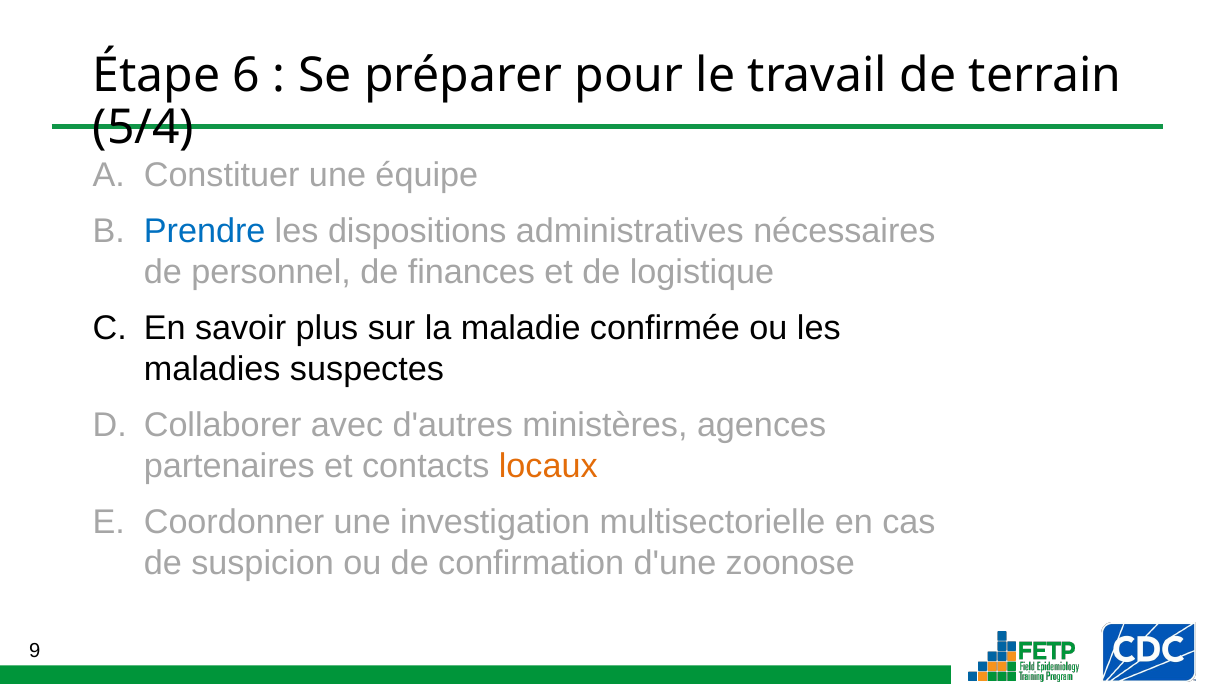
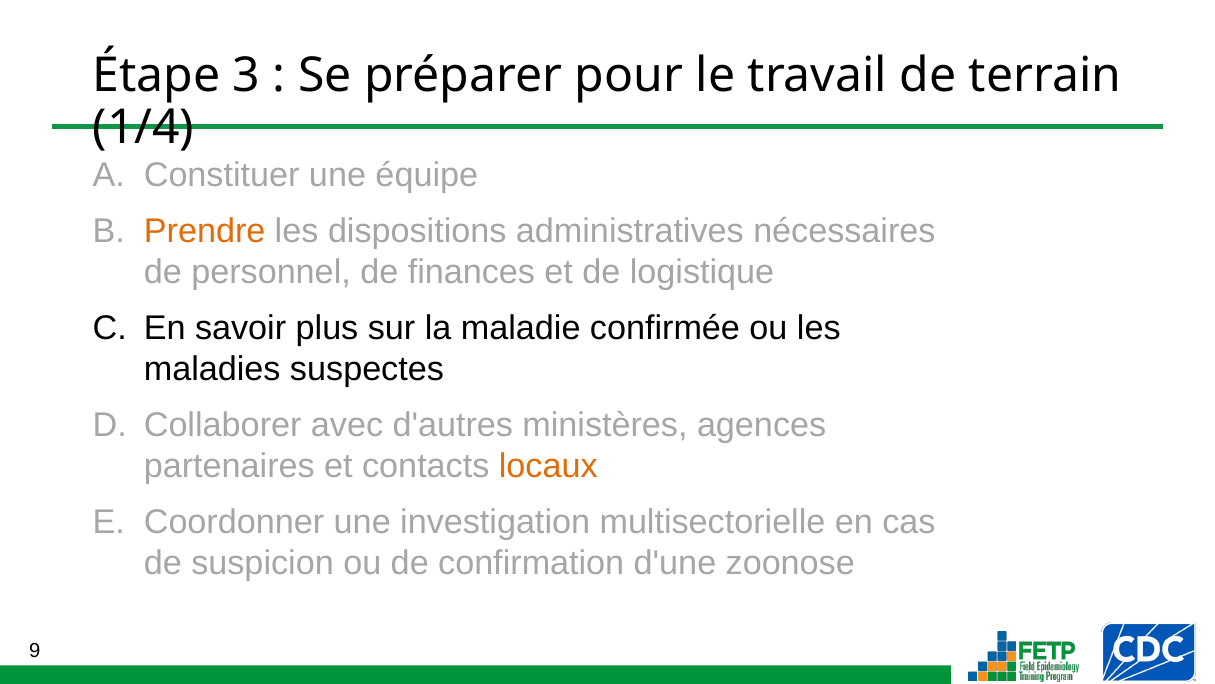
6: 6 -> 3 (247, 76)
5/4: 5/4 -> 1/4 (143, 128)
Prendre colour: blue -> orange (205, 231)
